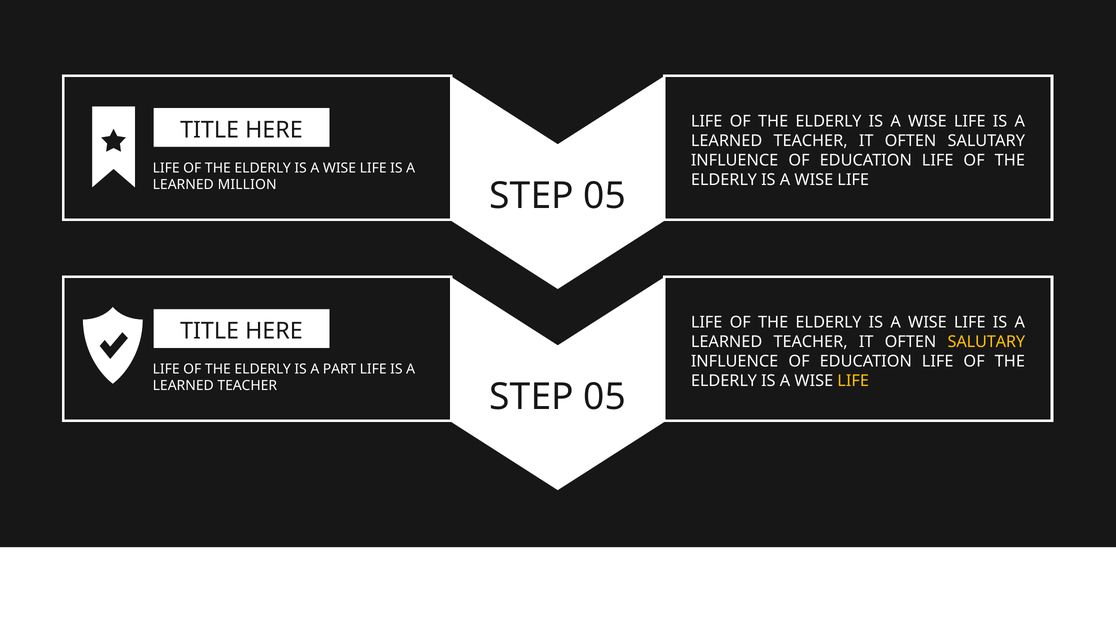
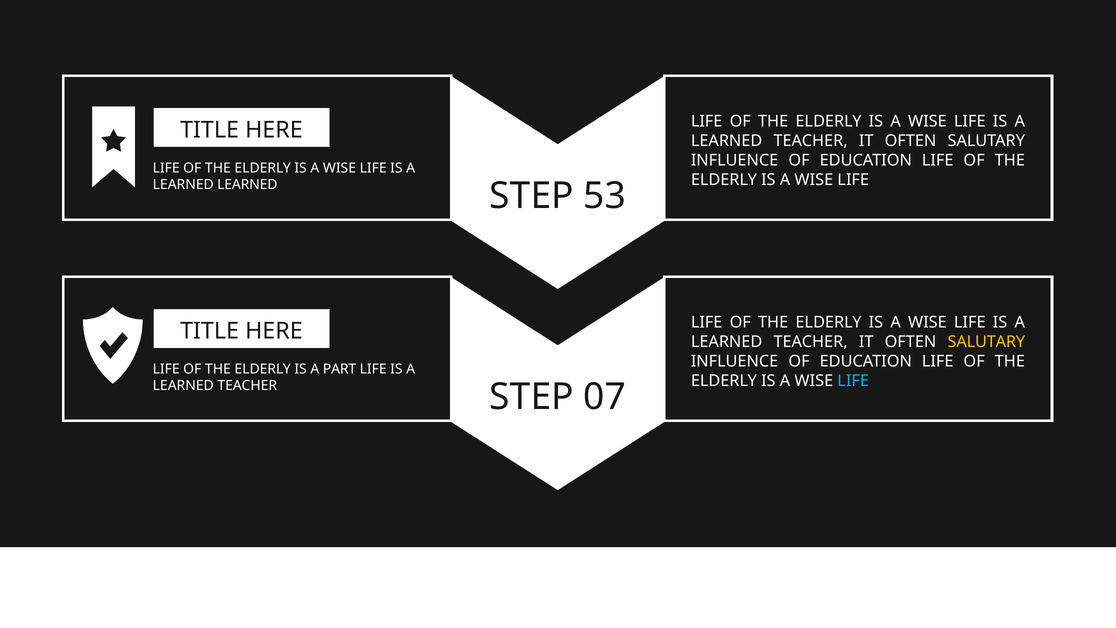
LEARNED MILLION: MILLION -> LEARNED (247, 185)
05: 05 -> 53 (605, 196)
LIFE colour: yellow -> light blue (853, 381)
05: 05 -> 07 (605, 397)
